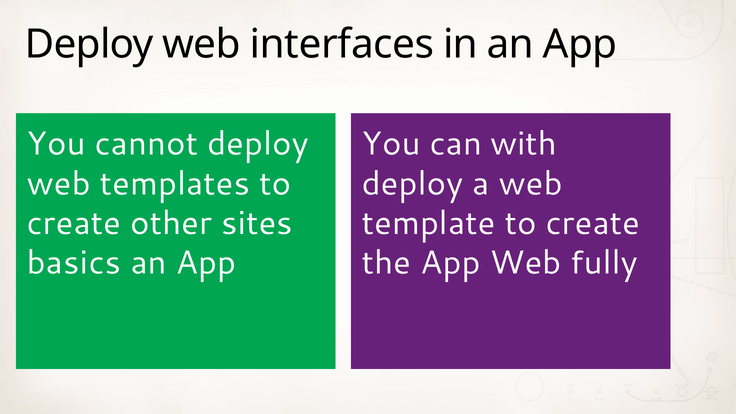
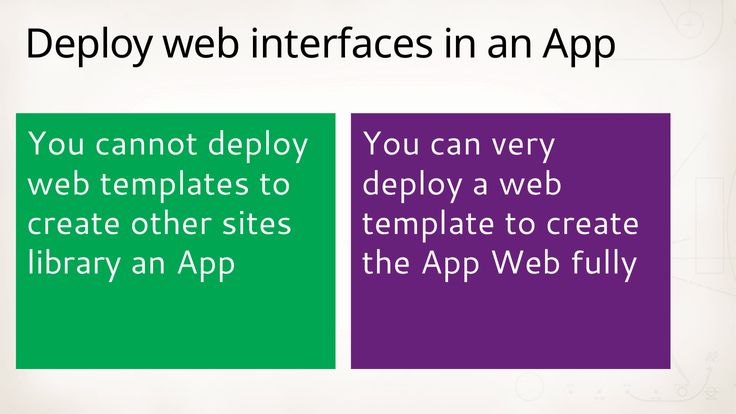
with: with -> very (523, 144)
basics: basics -> library (74, 263)
